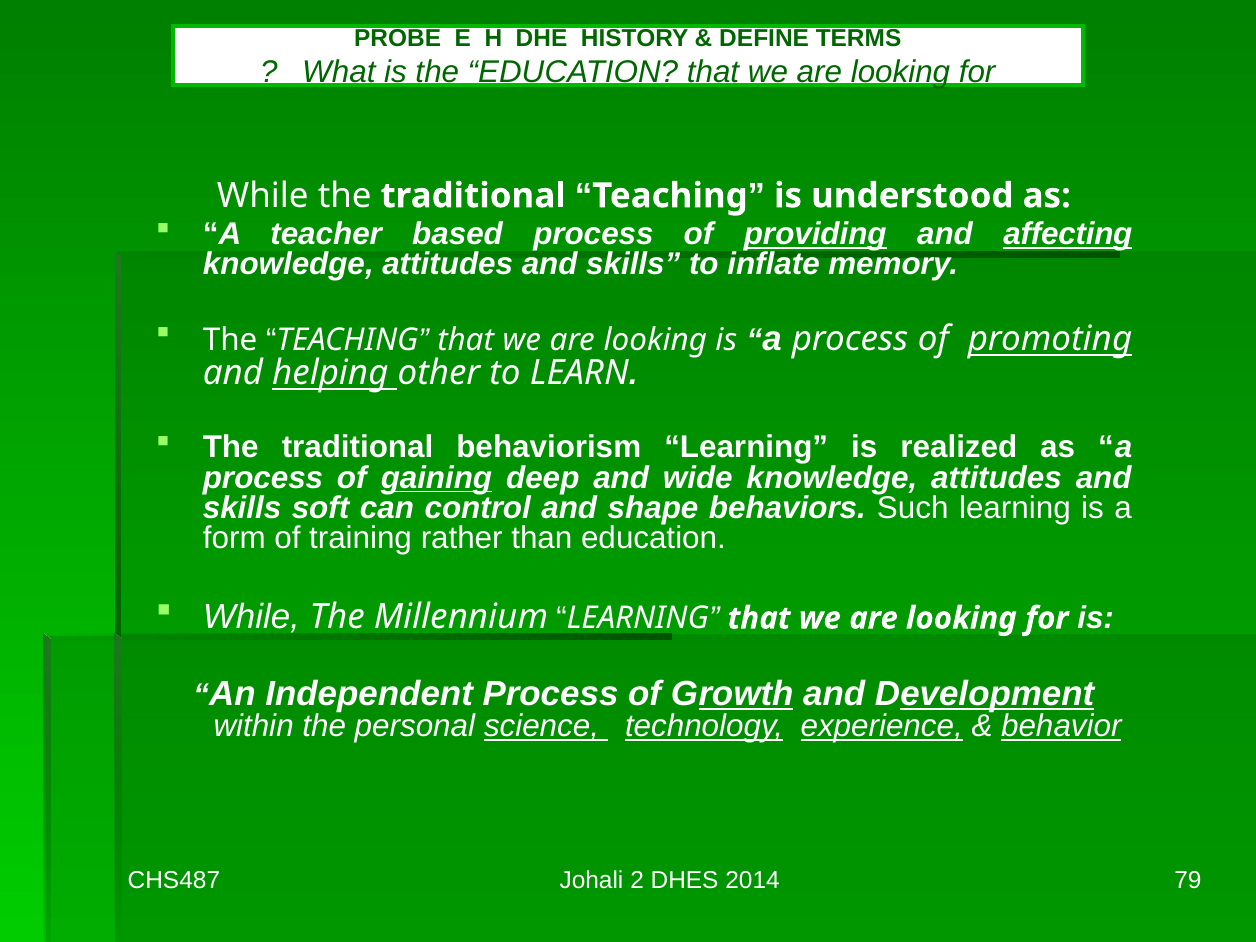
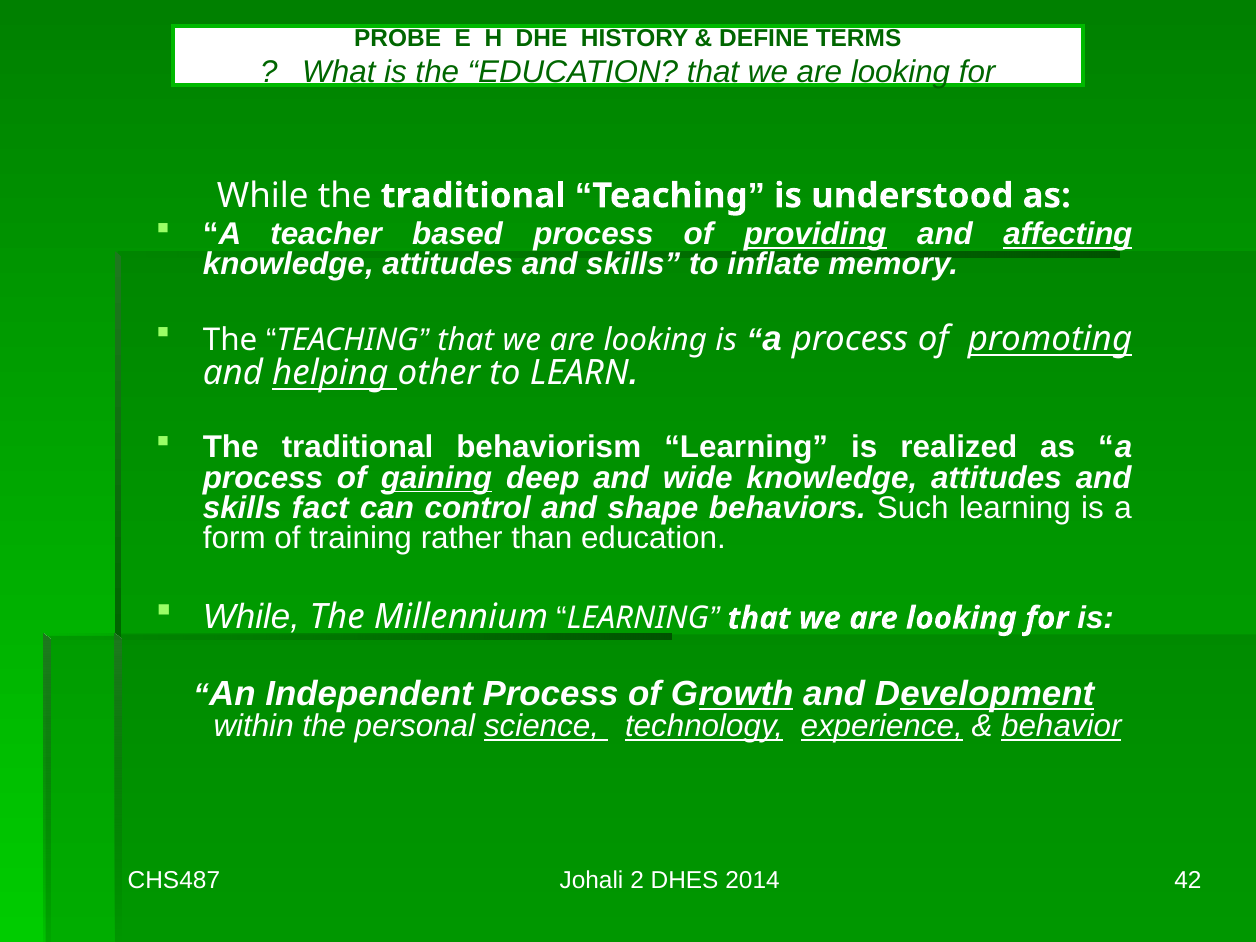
soft: soft -> fact (320, 508)
79: 79 -> 42 (1188, 880)
